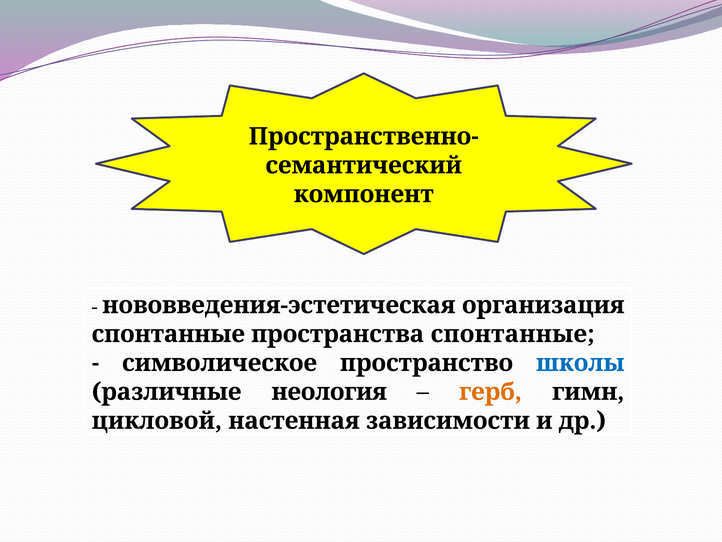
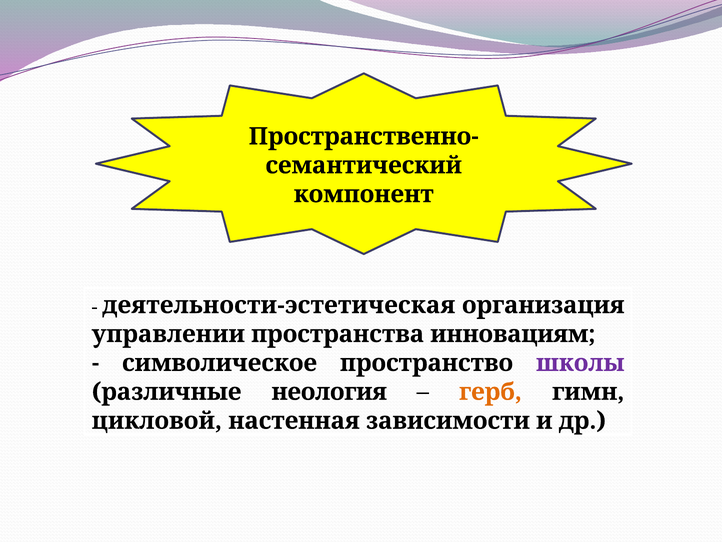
нововведения-эстетическая: нововведения-эстетическая -> деятельности-эстетическая (279, 305)
спонтанные: спонтанные -> управлении (168, 334)
пространства спонтанные: спонтанные -> инновациям (513, 334)
школы colour: blue -> purple (580, 363)
